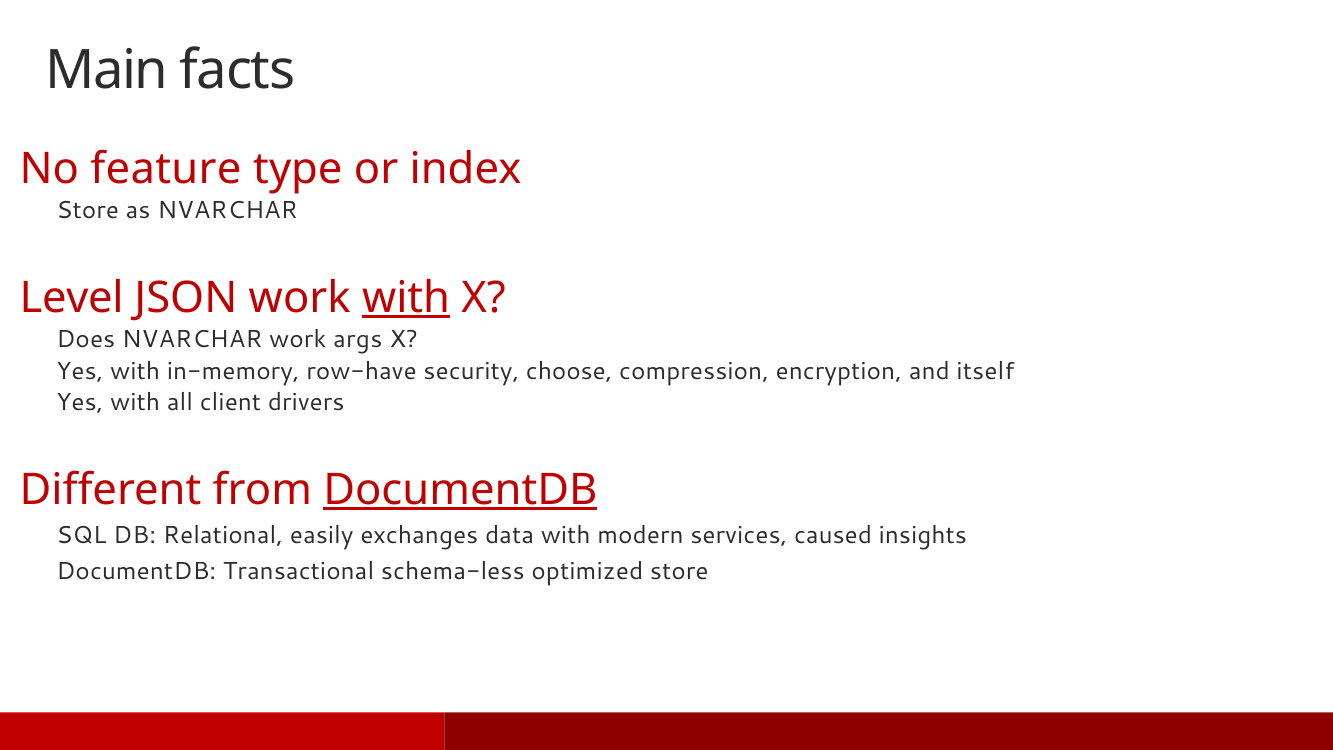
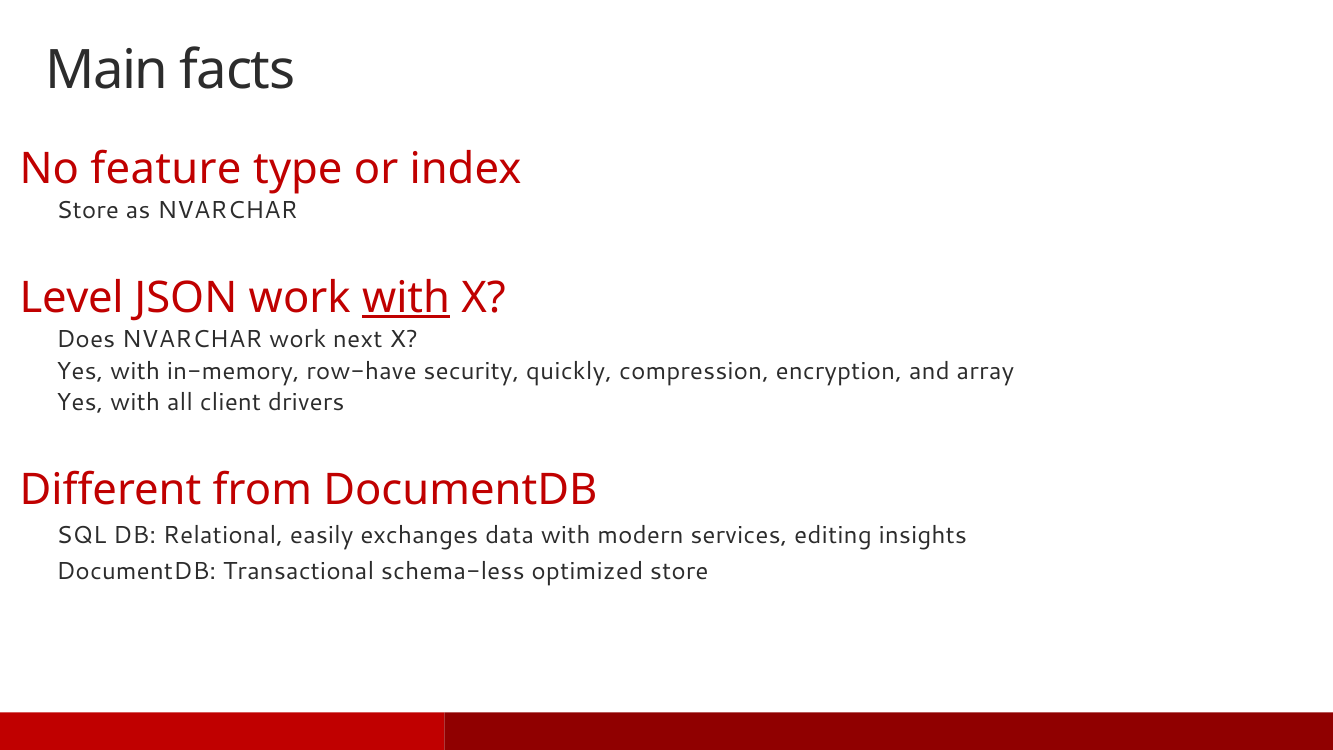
args: args -> next (358, 340)
choose: choose -> quickly (569, 371)
itself: itself -> array (985, 371)
DocumentDB underline: present -> none (460, 490)
caused: caused -> editing (833, 535)
